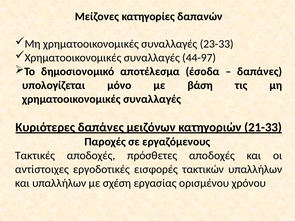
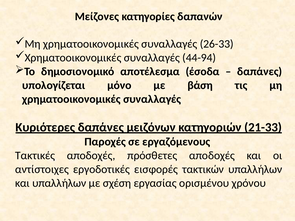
23-33: 23-33 -> 26-33 (217, 44)
44-97: 44-97 -> 44-94 (199, 58)
